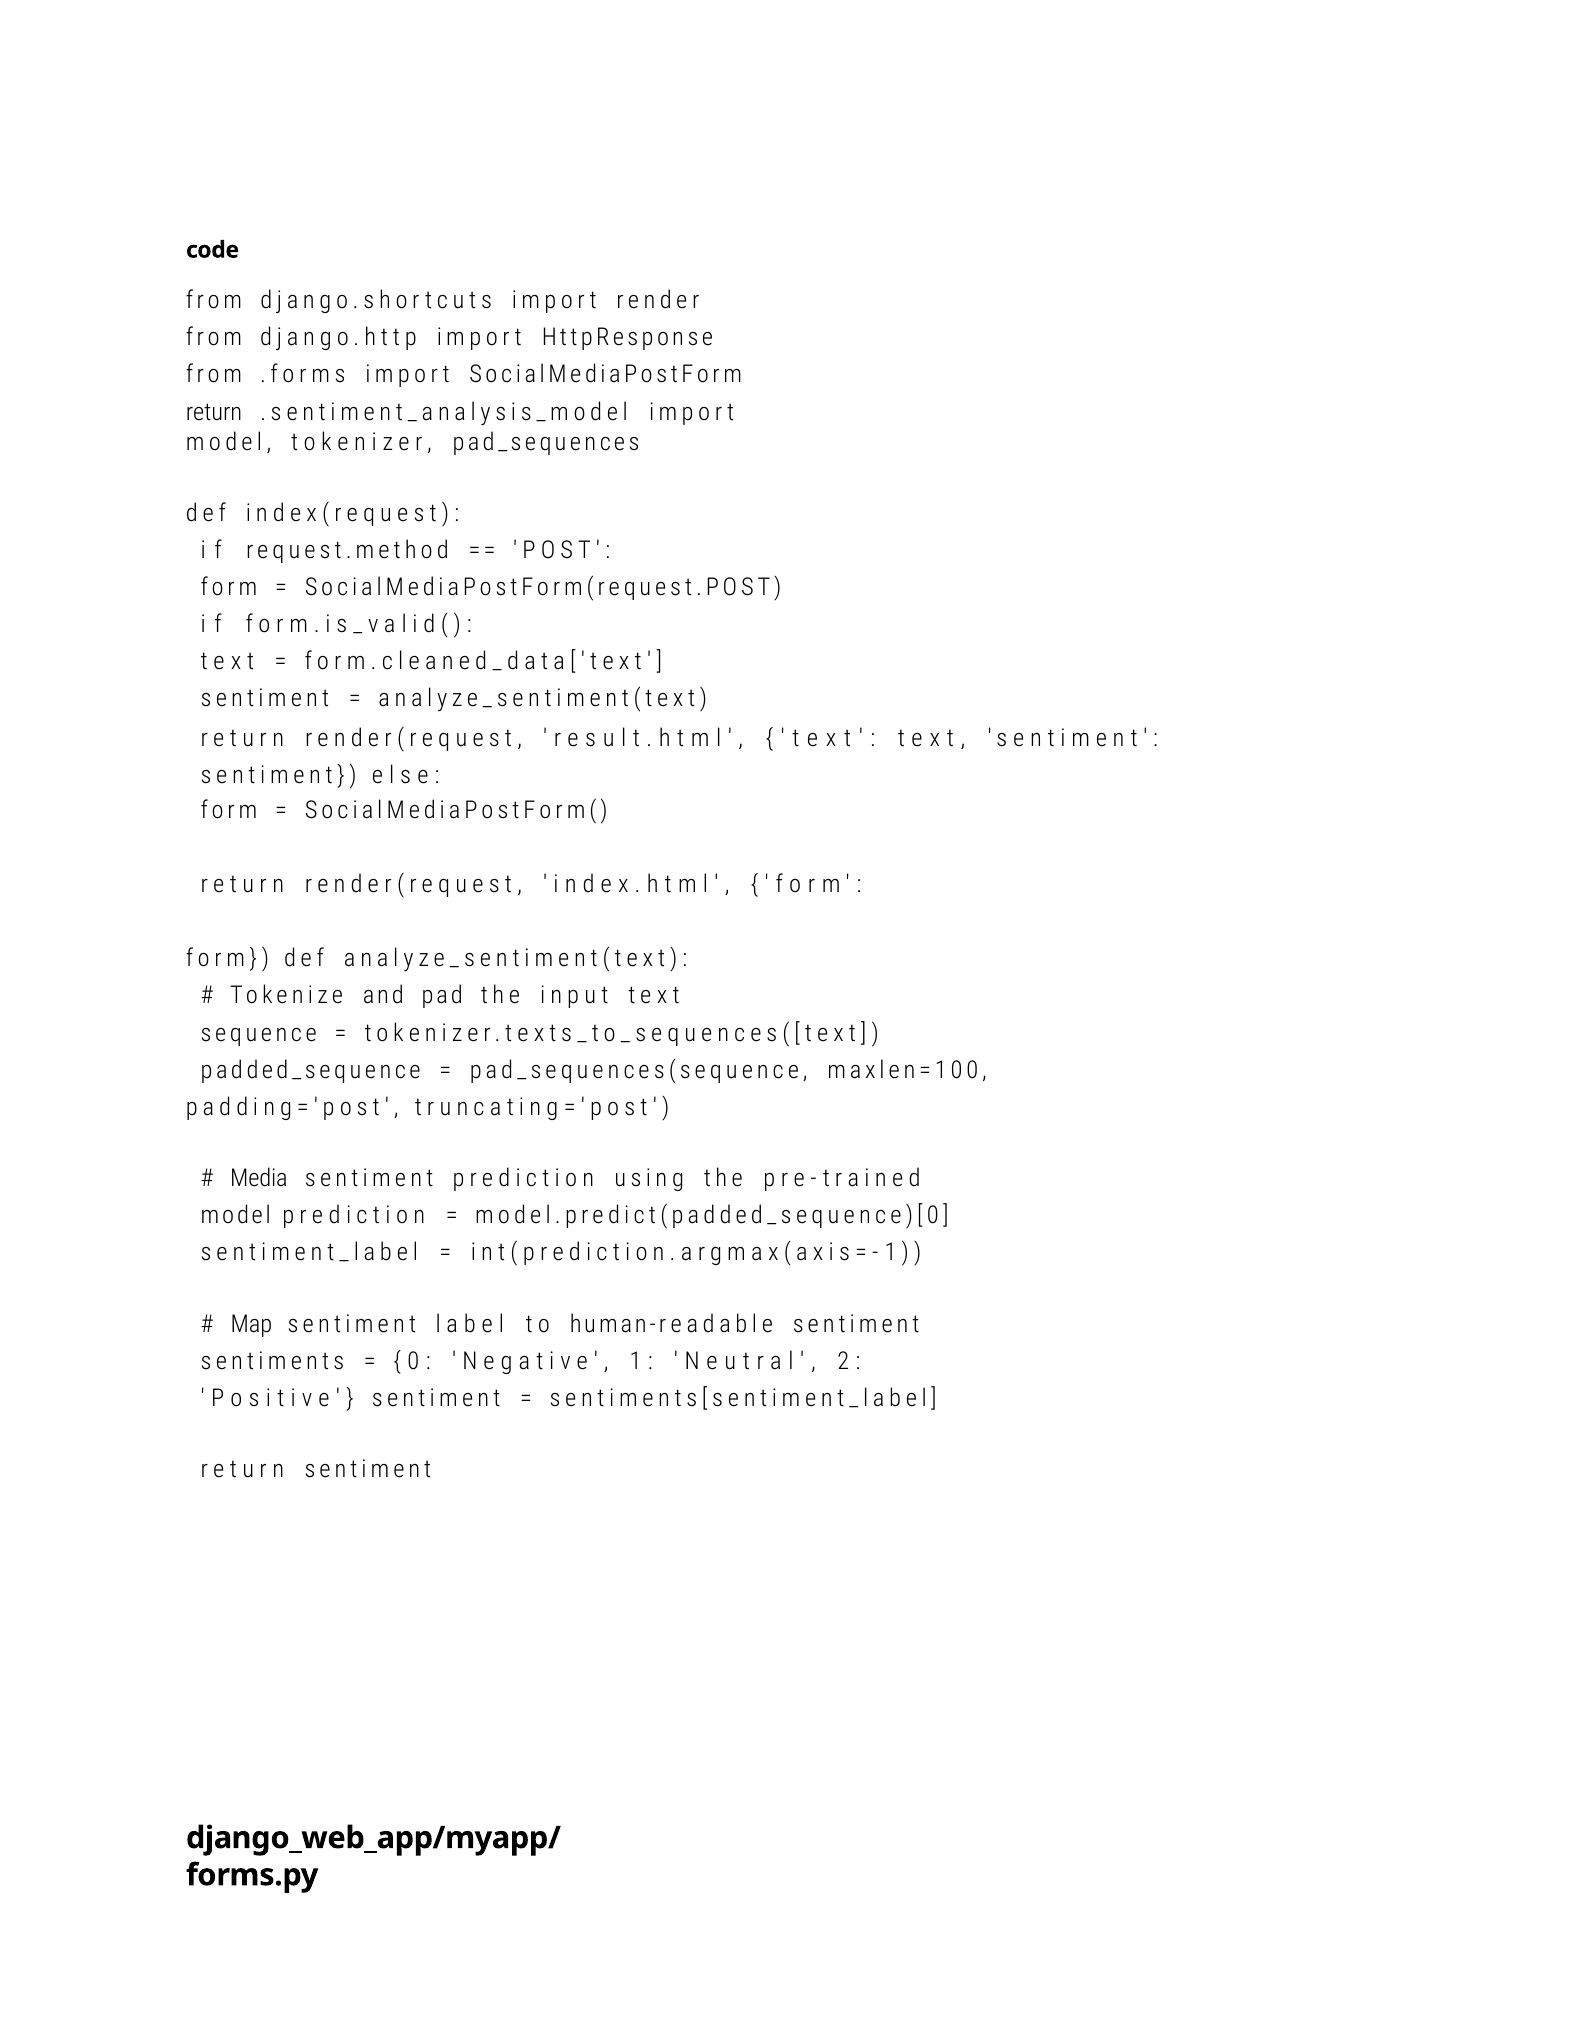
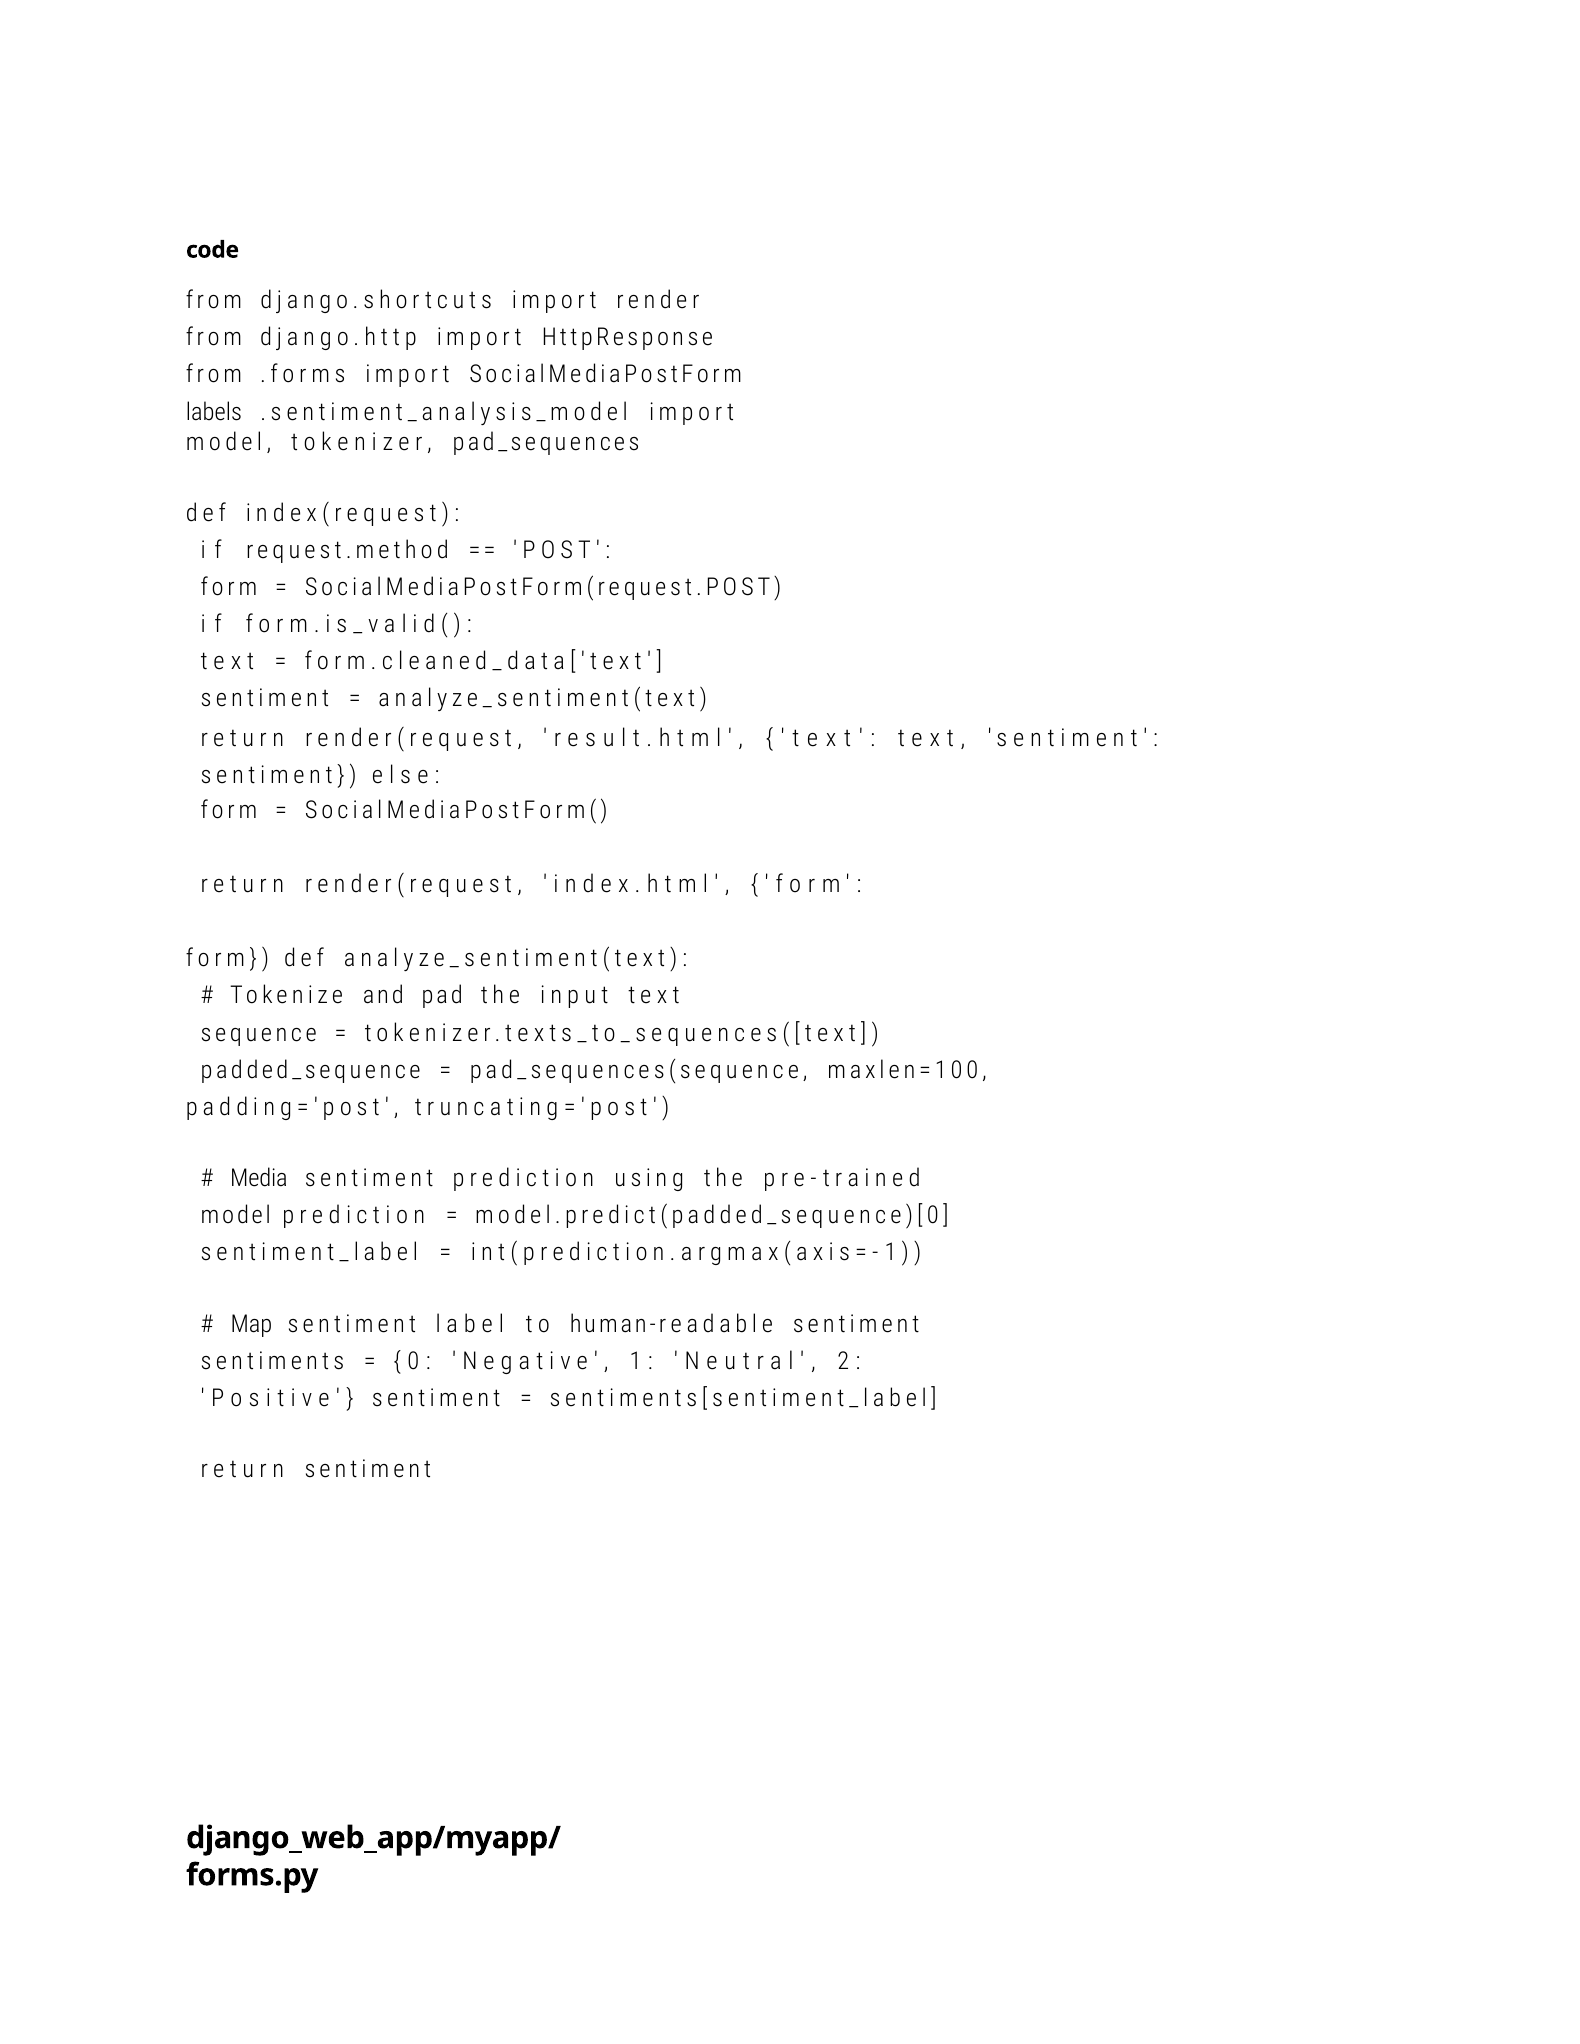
return: return -> labels (214, 413)
